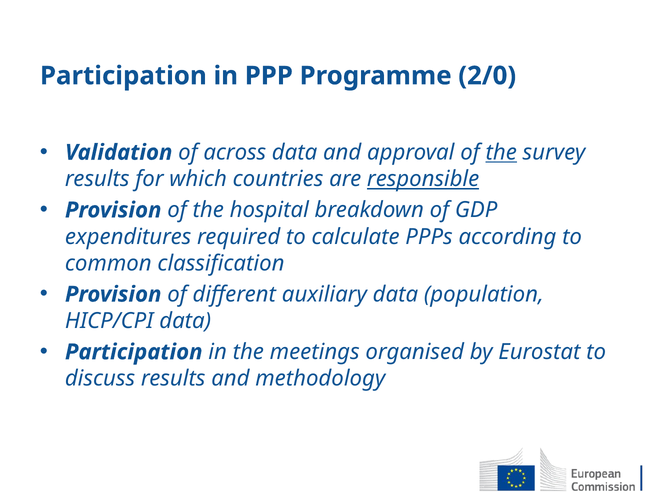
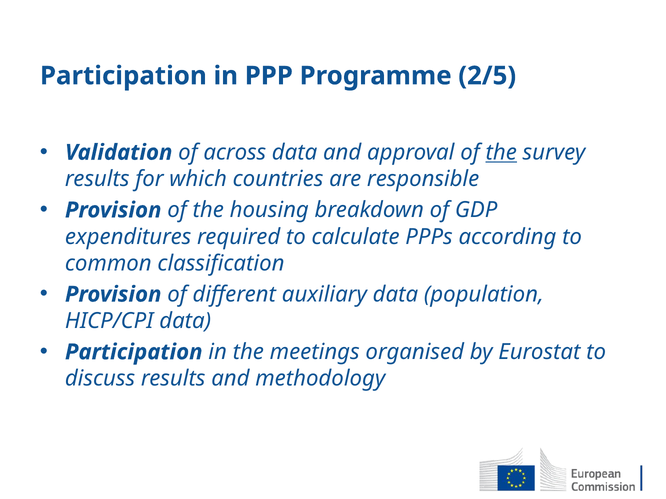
2/0: 2/0 -> 2/5 (487, 76)
responsible underline: present -> none (423, 179)
hospital: hospital -> housing (269, 210)
